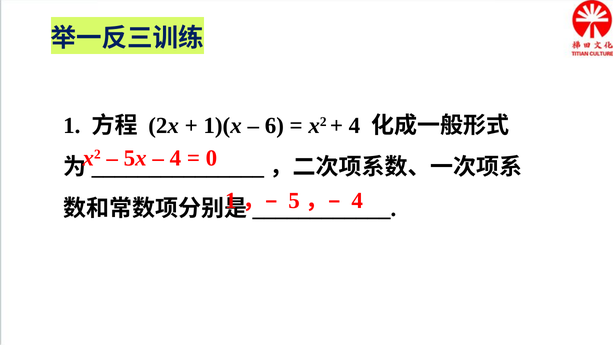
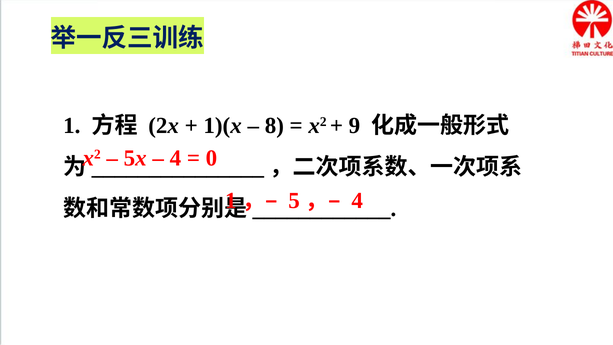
6: 6 -> 8 (274, 126)
4: 4 -> 9 (354, 126)
